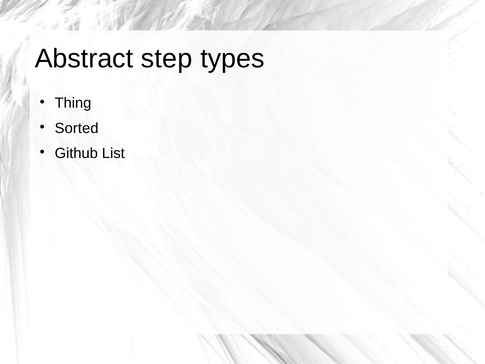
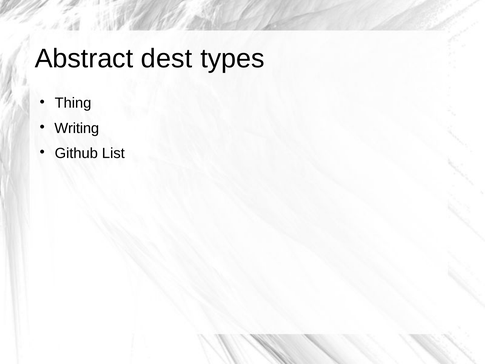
step: step -> dest (167, 59)
Sorted: Sorted -> Writing (77, 128)
